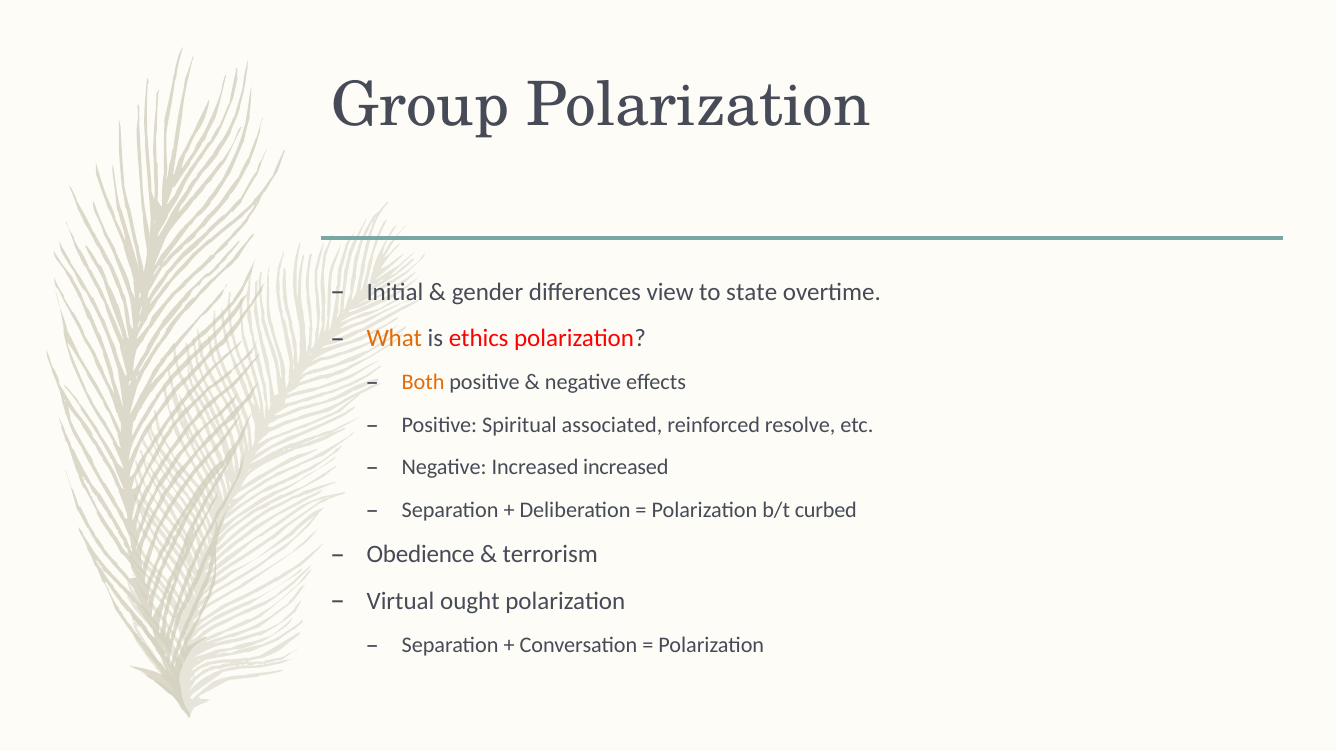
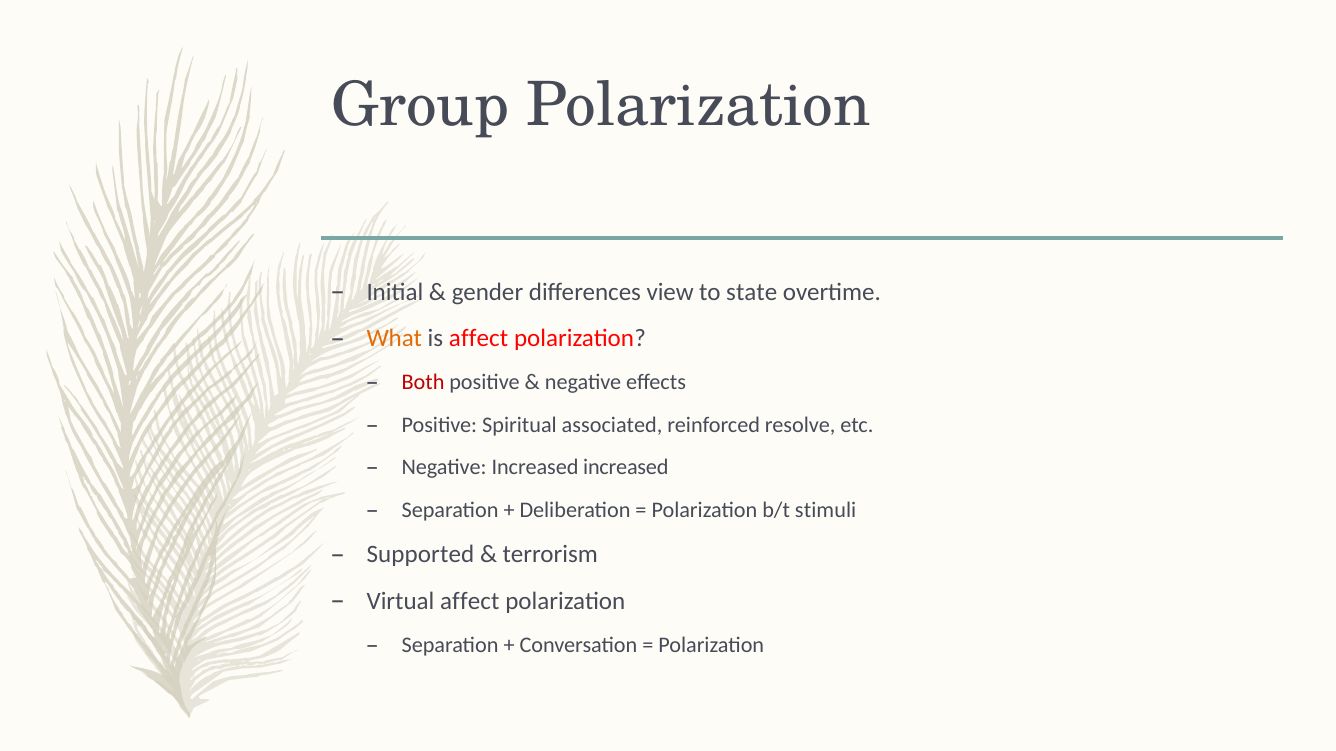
is ethics: ethics -> affect (479, 339)
Both colour: orange -> red (423, 383)
curbed: curbed -> stimuli (826, 510)
Obedience: Obedience -> Supported (420, 555)
Virtual ought: ought -> affect (470, 601)
